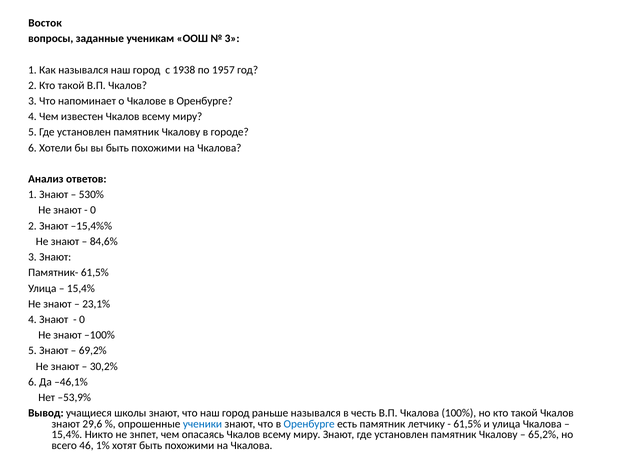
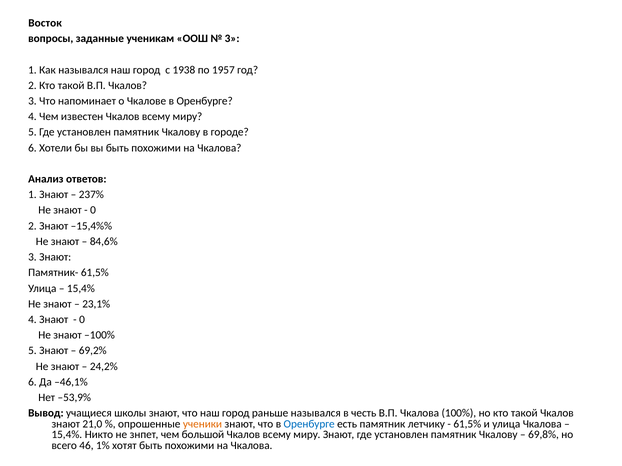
530%: 530% -> 237% (91, 195)
30,2%: 30,2% -> 24,2% (104, 367)
29,6: 29,6 -> 21,0 (92, 424)
ученики colour: blue -> orange (202, 424)
опасаясь: опасаясь -> большой (203, 435)
65,2%: 65,2% -> 69,8% (544, 435)
